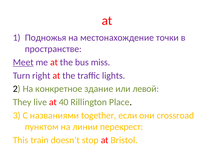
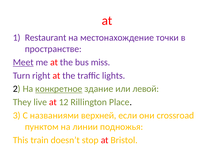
Подножья: Подножья -> Restaurant (46, 38)
конкретное underline: none -> present (59, 89)
40: 40 -> 12 (64, 102)
together: together -> верхней (99, 116)
перекрест: перекрест -> подножья (122, 127)
